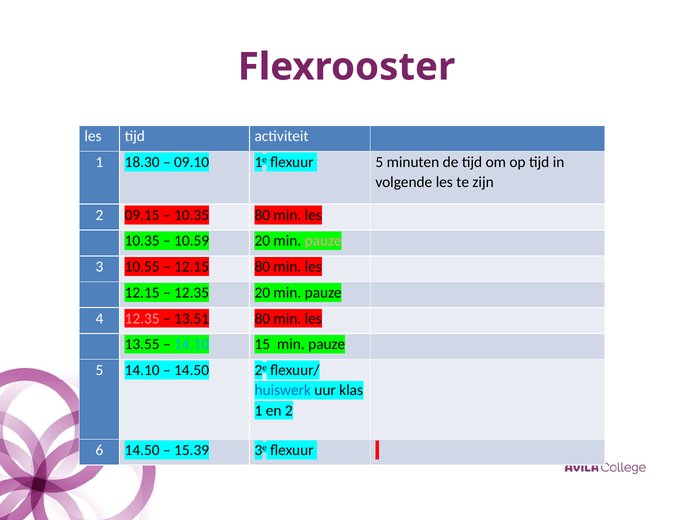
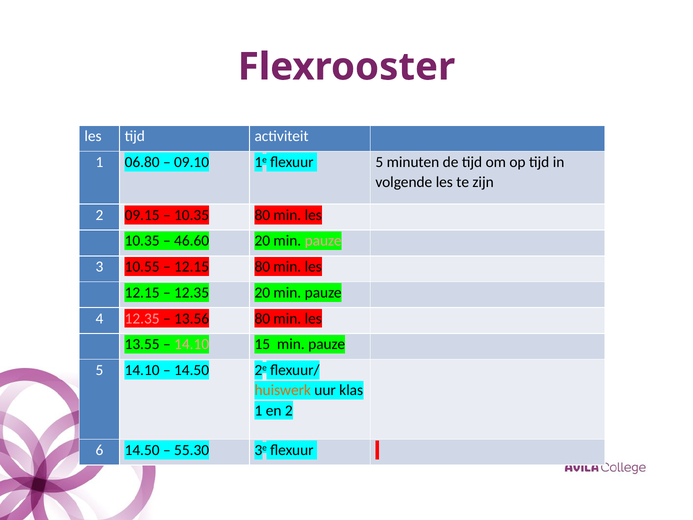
18.30: 18.30 -> 06.80 (142, 162)
10.59: 10.59 -> 46.60 (192, 241)
13.51: 13.51 -> 13.56 (192, 318)
14.10 colour: light blue -> pink (192, 344)
huiswerk colour: blue -> orange (283, 390)
15.39: 15.39 -> 55.30 (192, 450)
